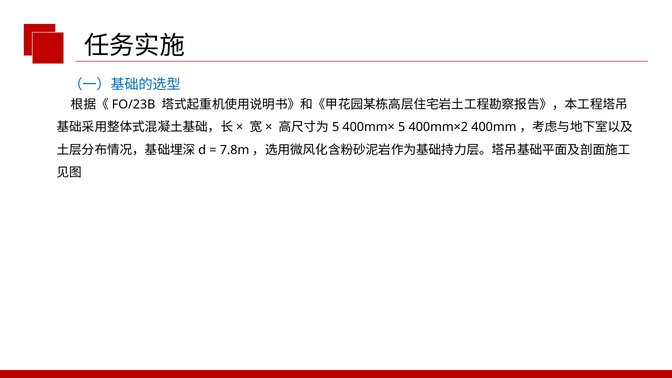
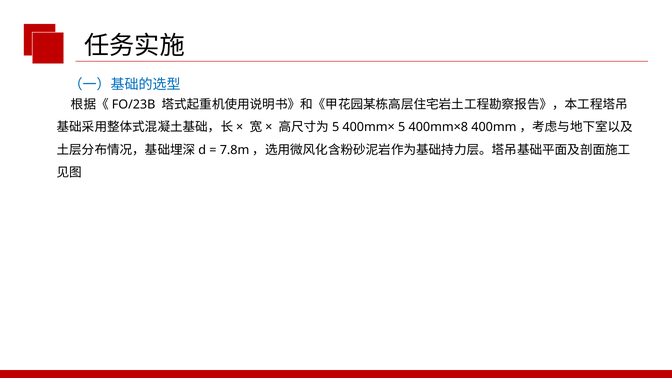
400mm×2: 400mm×2 -> 400mm×8 (438, 127)
